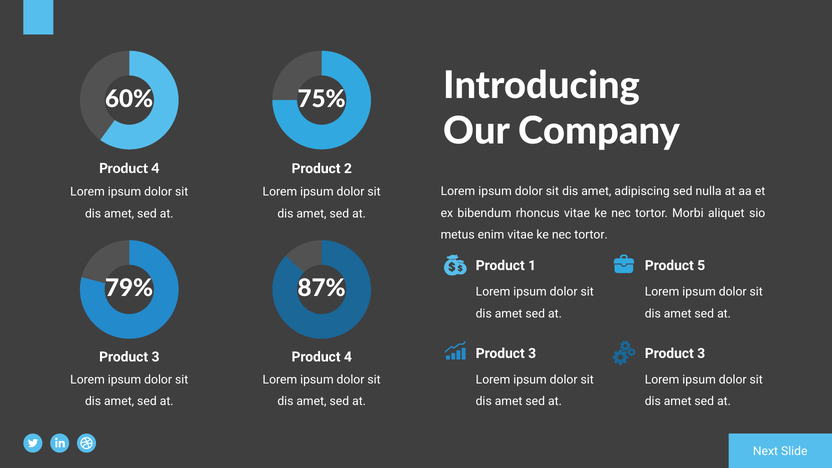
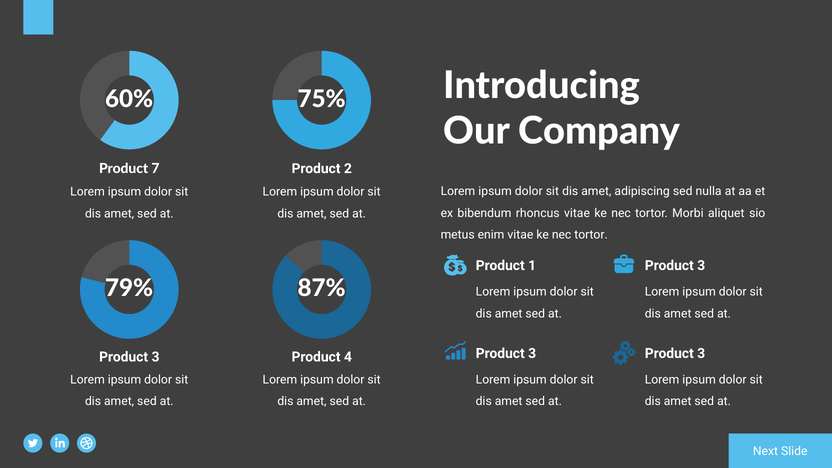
4: 4 -> 7 (156, 169)
5: 5 -> 3 (701, 265)
